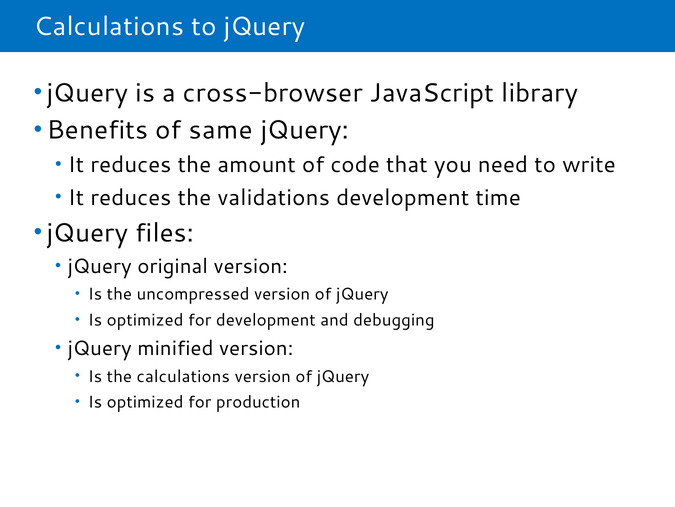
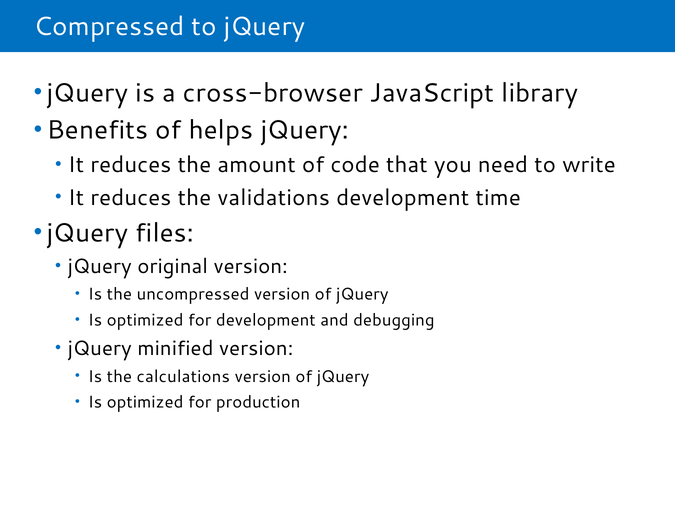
Calculations: Calculations -> Compressed (109, 27)
same: same -> helps (221, 130)
